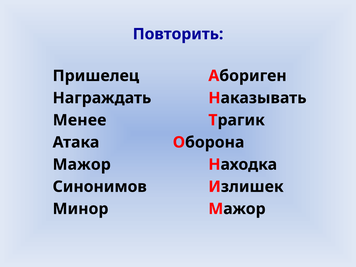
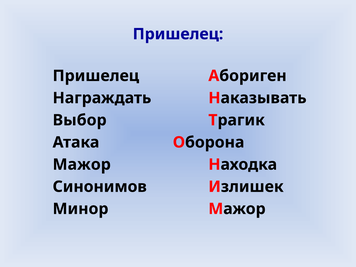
Повторить: Повторить -> Пришелец (178, 34)
Менее: Менее -> Выбор (80, 120)
